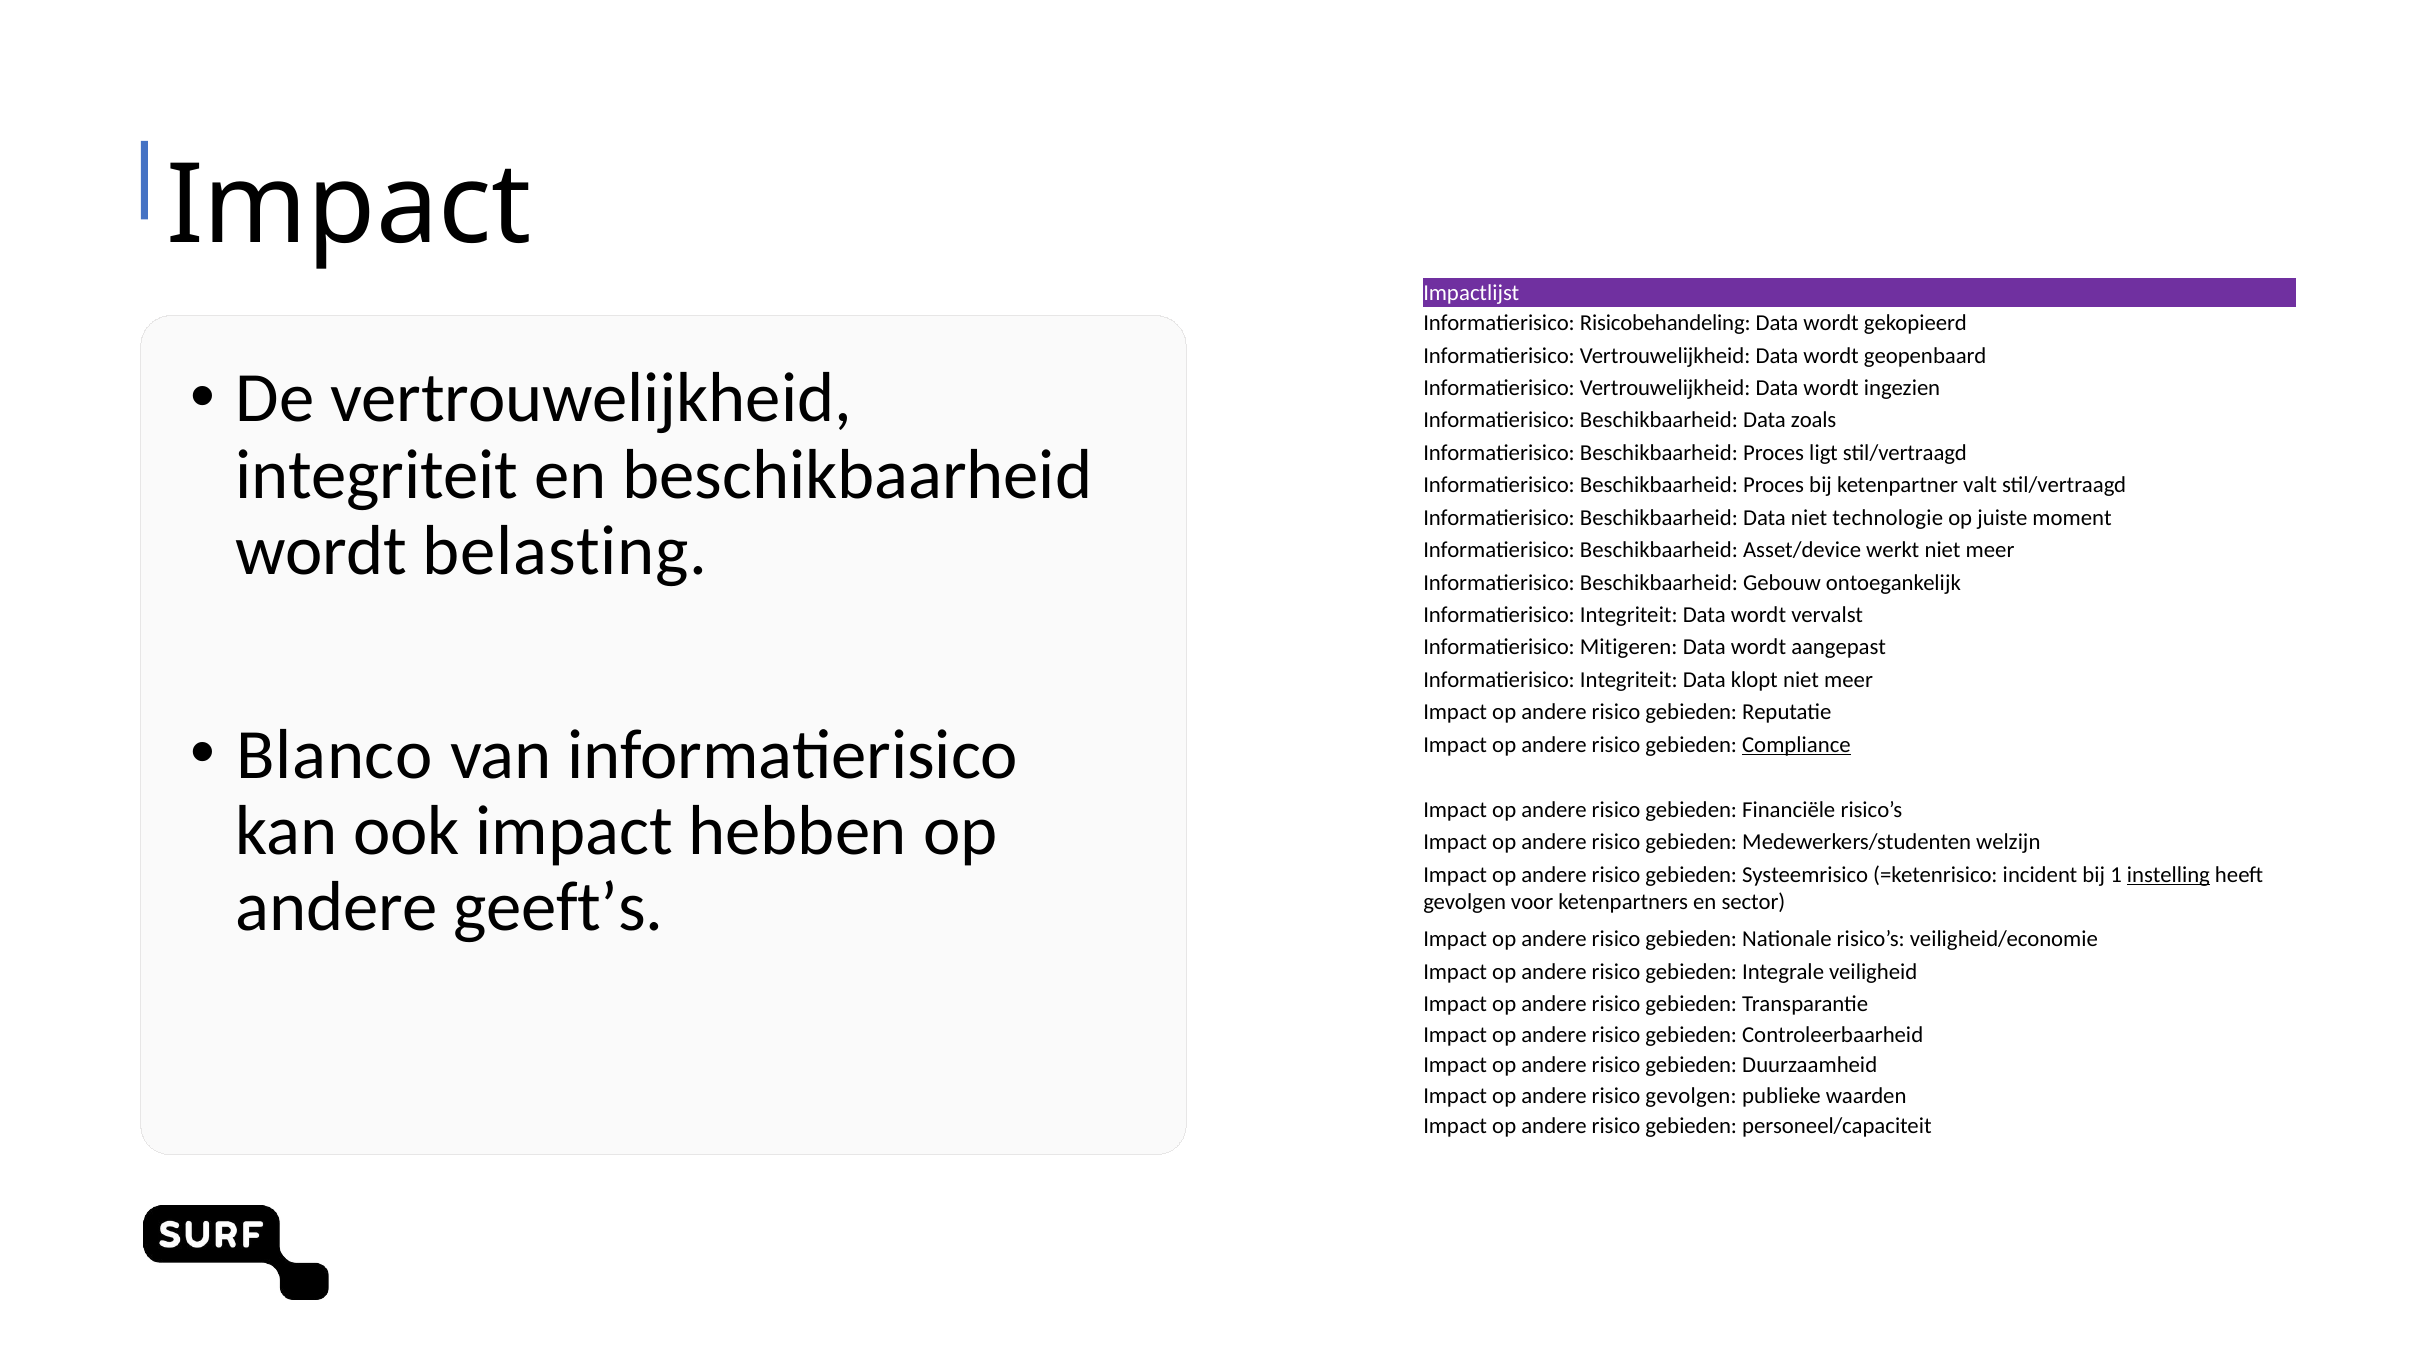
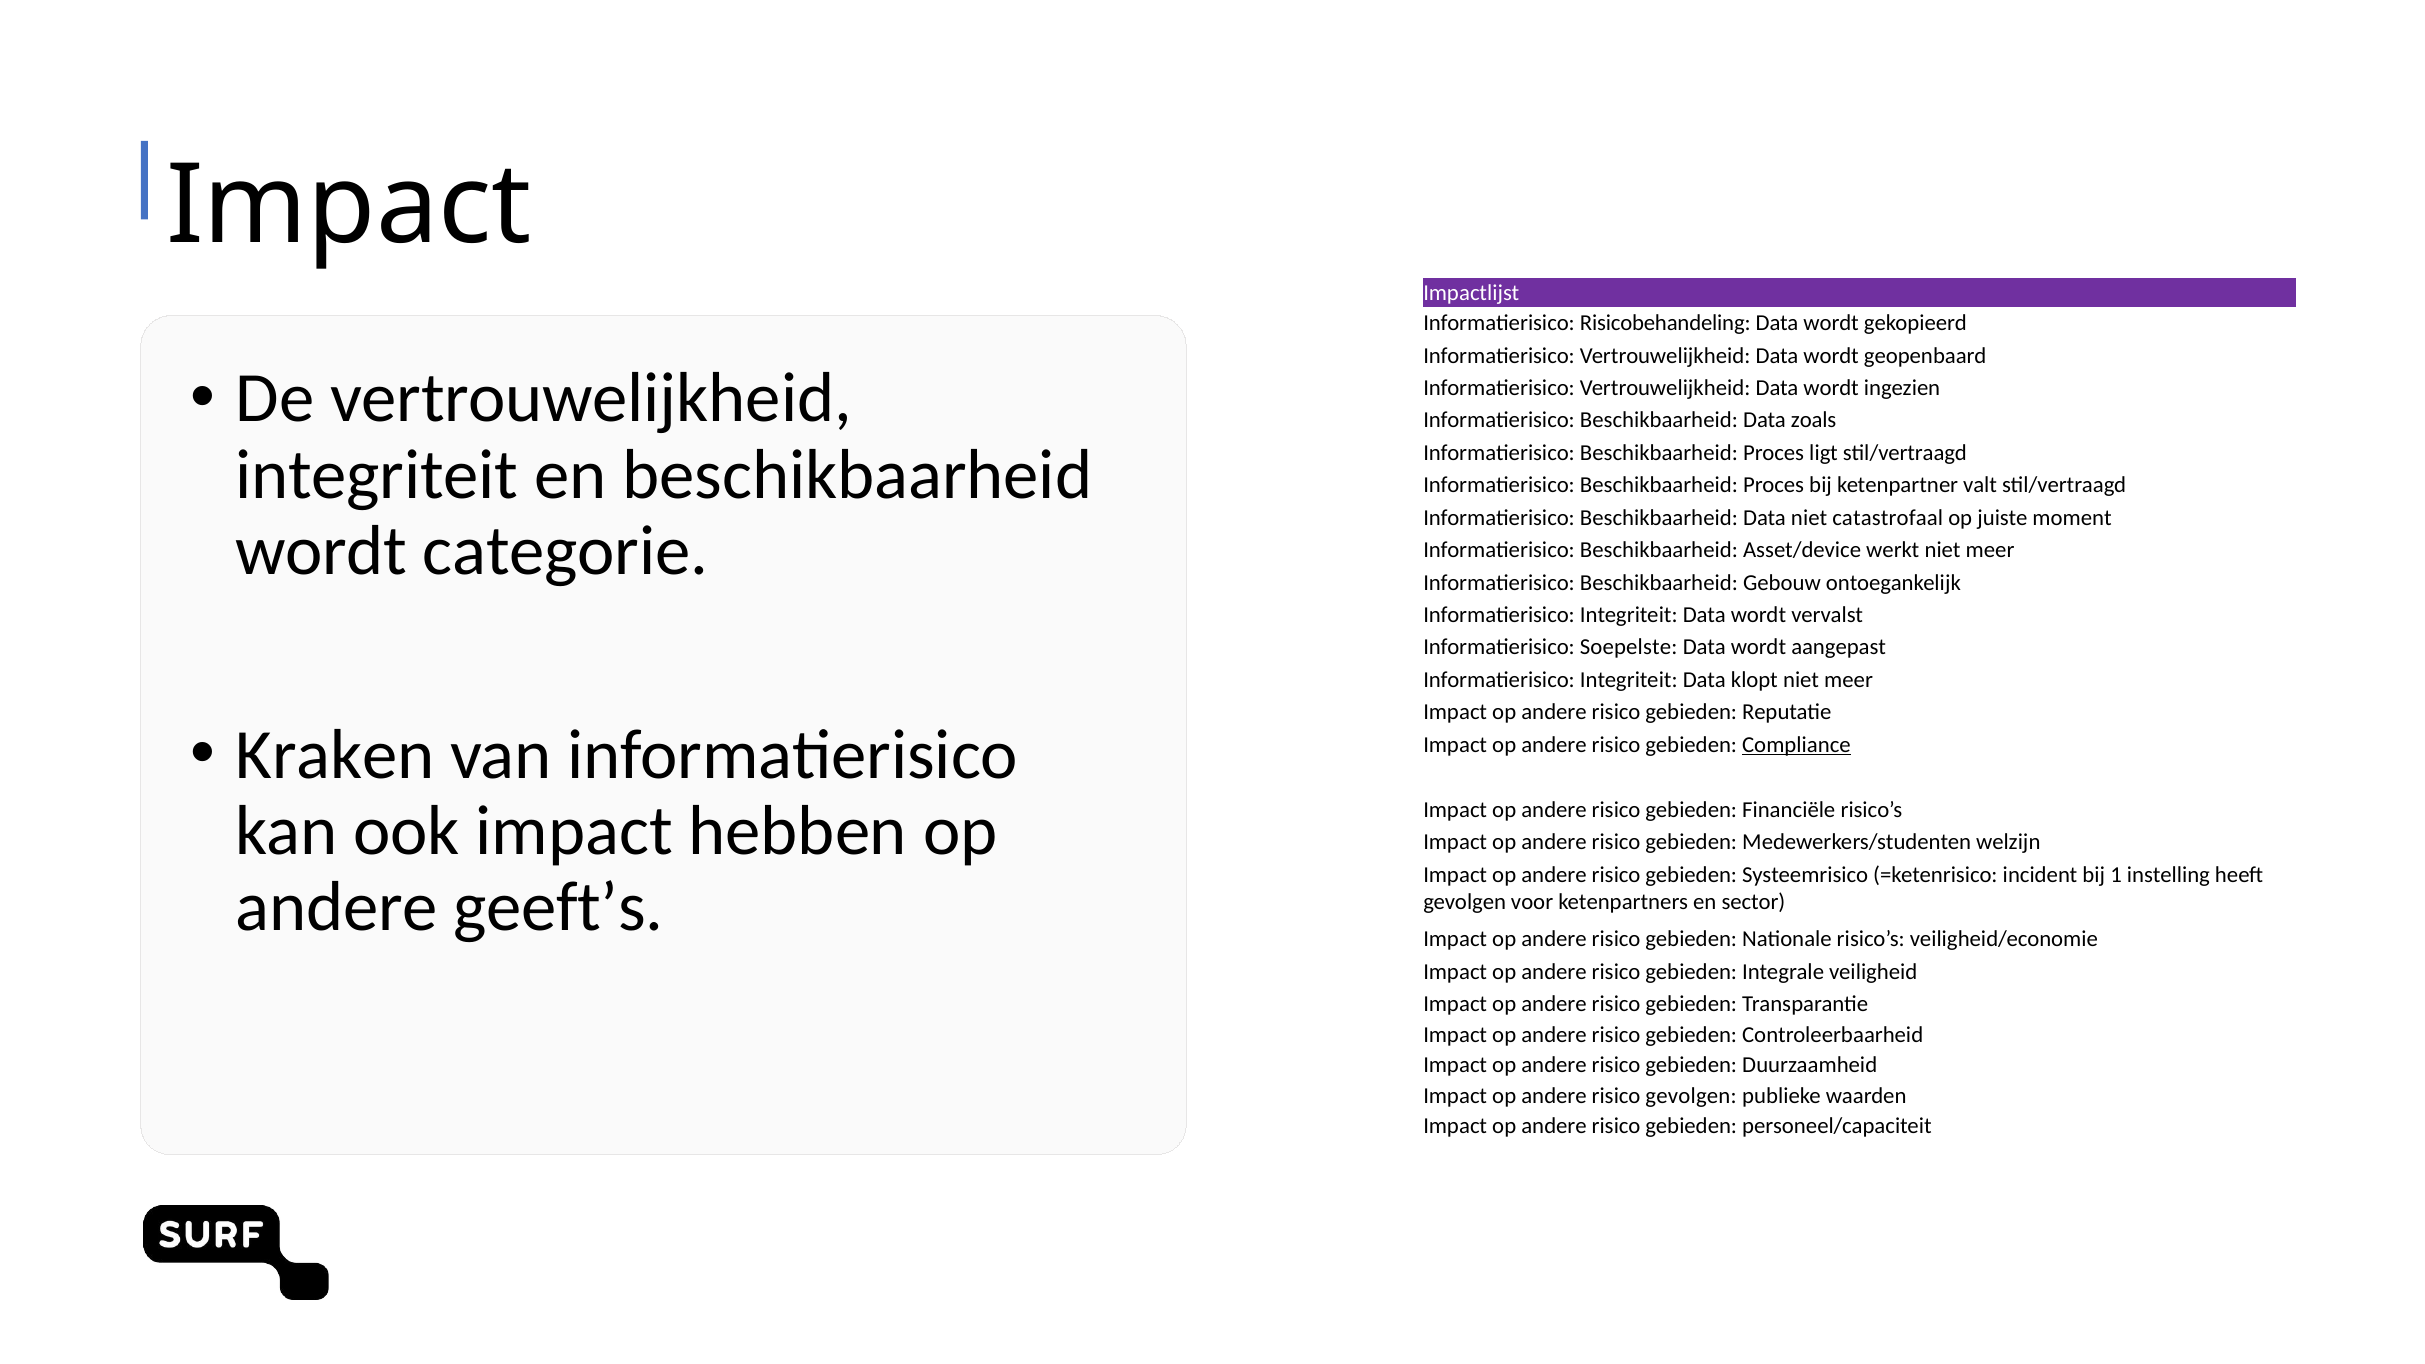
technologie: technologie -> catastrofaal (1888, 518)
belasting: belasting -> categorie (565, 551)
Mitigeren: Mitigeren -> Soepelste (1629, 647)
Blanco: Blanco -> Kraken (335, 755)
instelling underline: present -> none (2168, 875)
